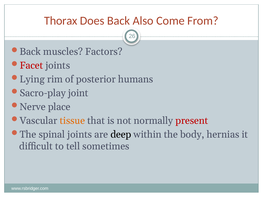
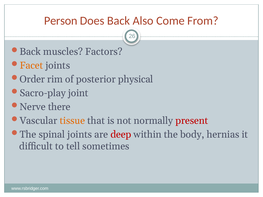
Thorax: Thorax -> Person (61, 21)
Facet colour: red -> orange (31, 66)
Lying: Lying -> Order (32, 79)
humans: humans -> physical (136, 79)
place: place -> there (59, 107)
deep colour: black -> red (121, 135)
